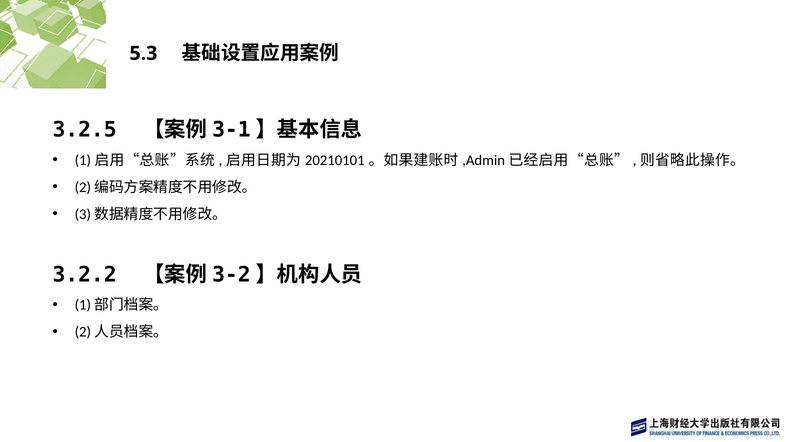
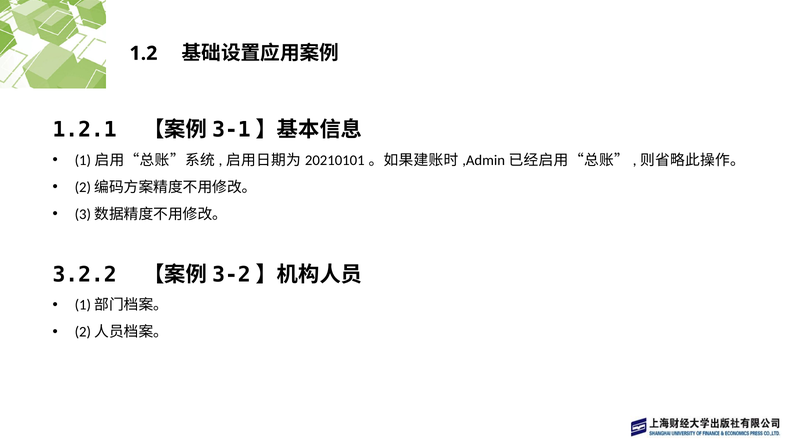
5.3: 5.3 -> 1.2 (143, 53)
3.2.5: 3.2.5 -> 1.2.1 (85, 130)
